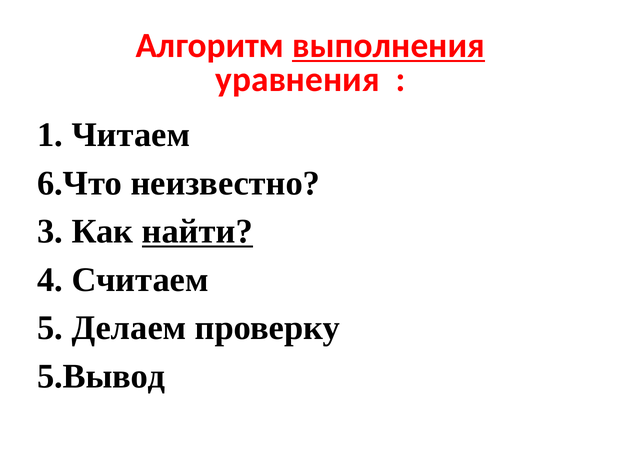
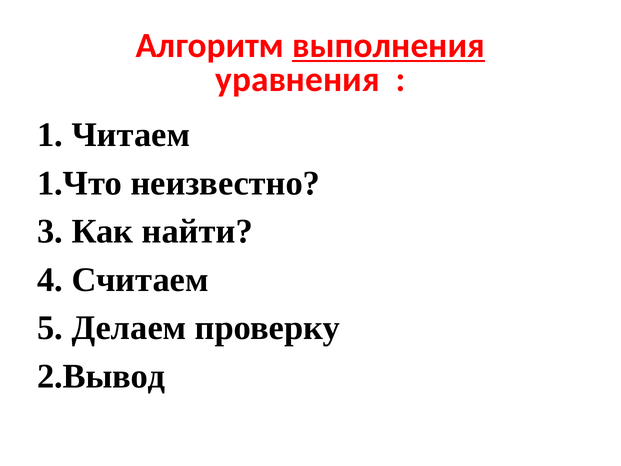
6.Что: 6.Что -> 1.Что (80, 183)
найти underline: present -> none (197, 231)
5.Вывод: 5.Вывод -> 2.Вывод (101, 376)
